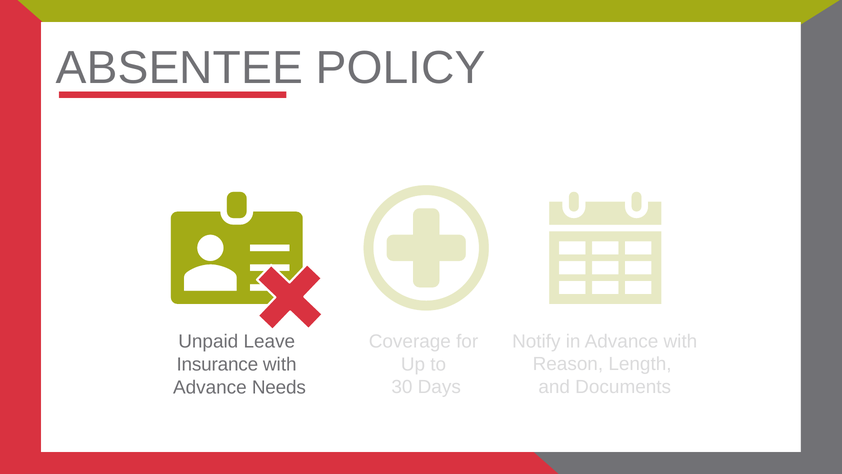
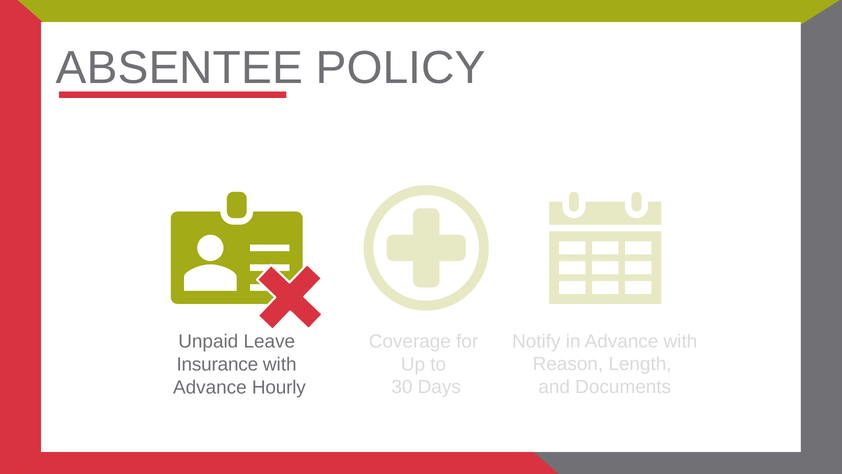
Needs: Needs -> Hourly (279, 387)
